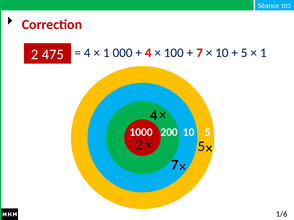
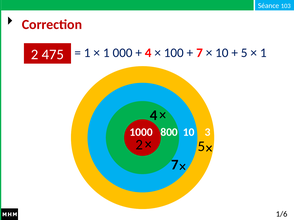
4: 4 -> 1 (87, 53)
200: 200 -> 800 (169, 132)
10 5: 5 -> 3 (208, 132)
